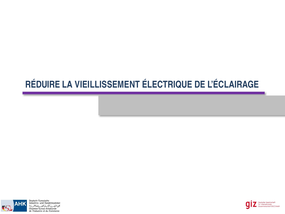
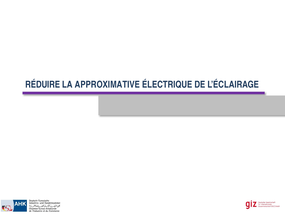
VIEILLISSEMENT: VIEILLISSEMENT -> APPROXIMATIVE (107, 85)
